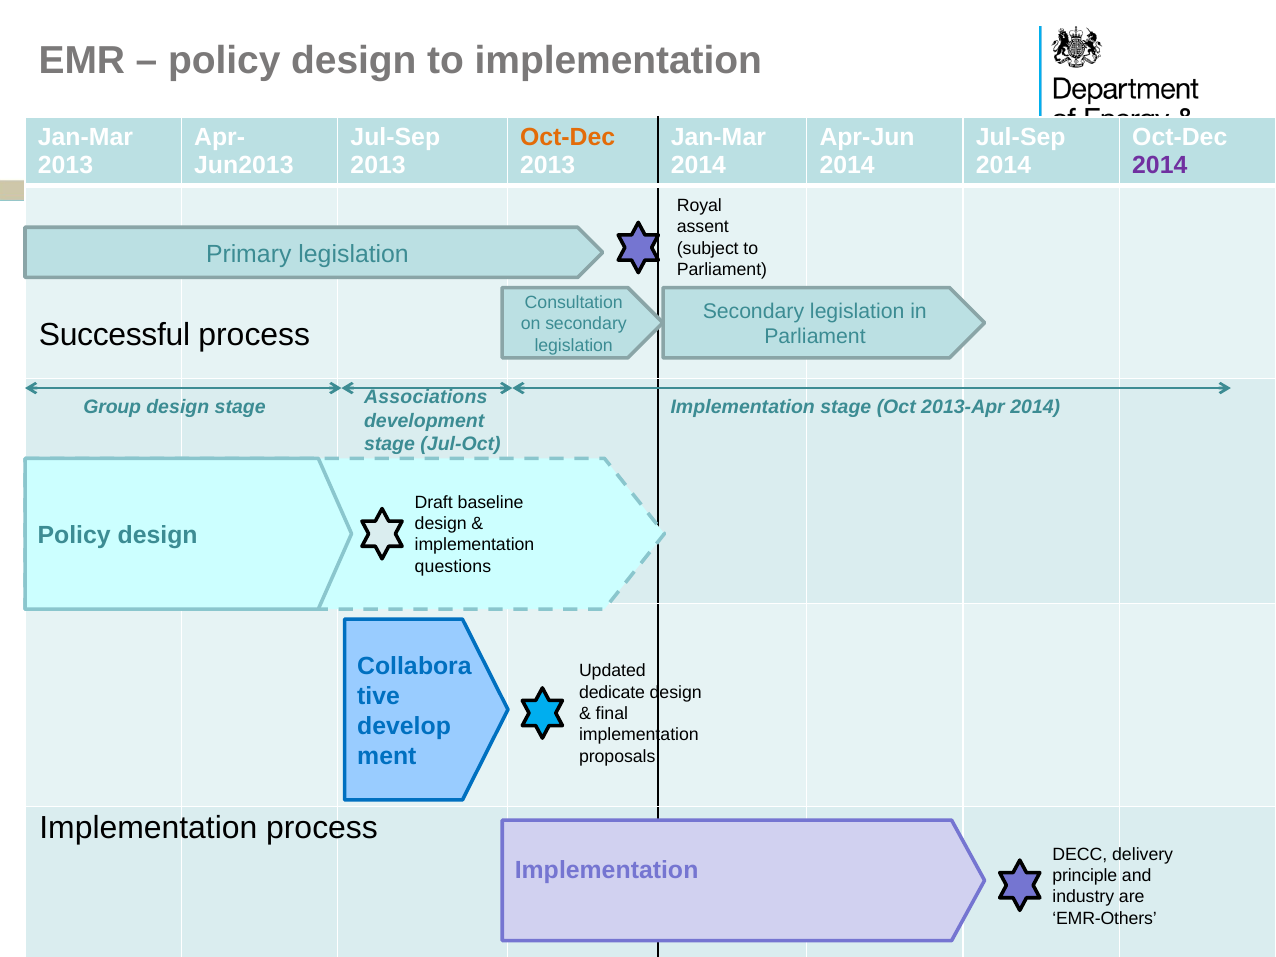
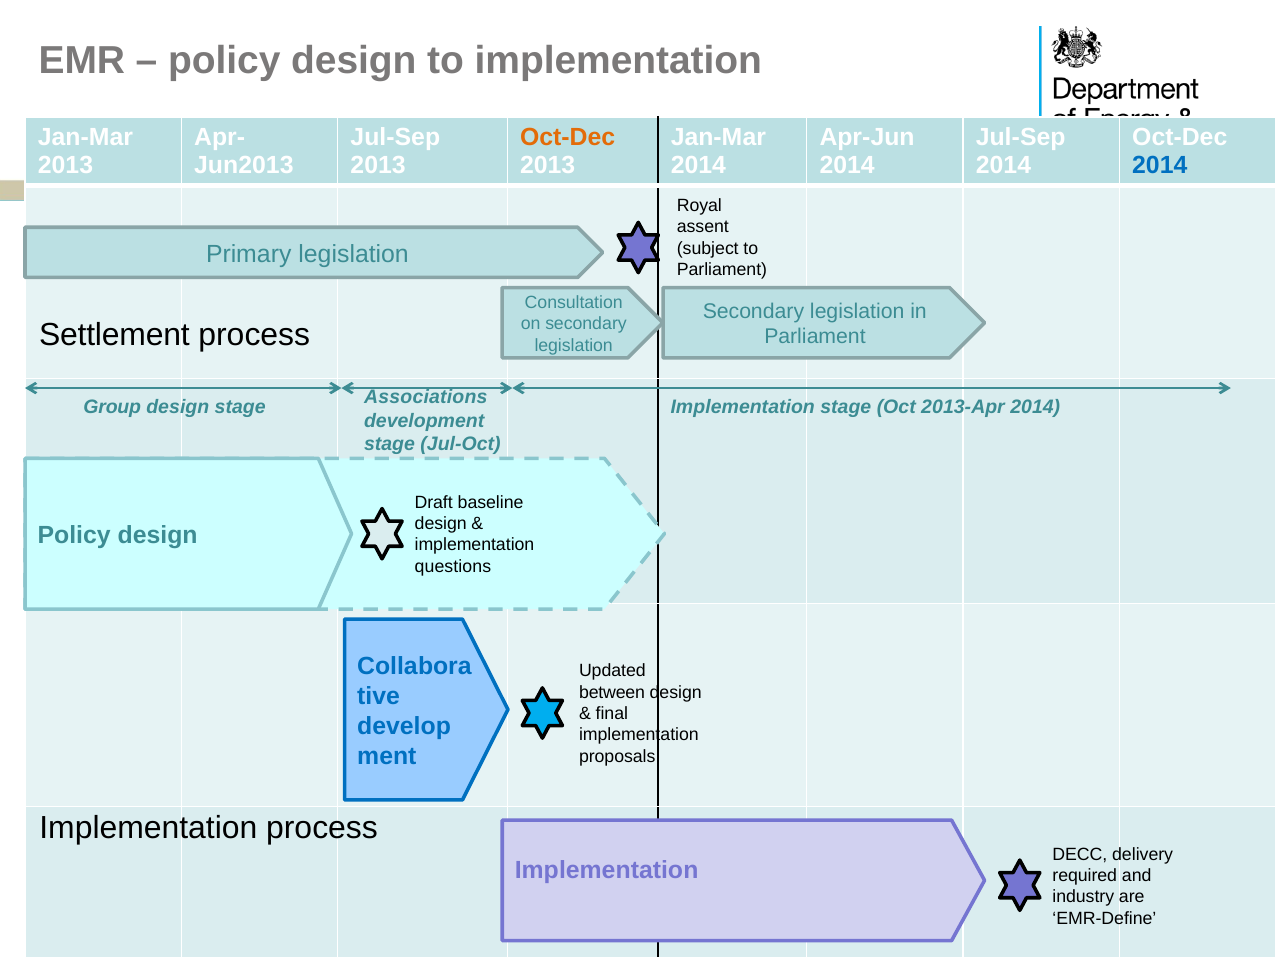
2014 colour: purple -> blue (1160, 165)
Successful: Successful -> Settlement (114, 335)
dedicate: dedicate -> between (612, 692)
principle: principle -> required (1085, 876)
EMR-Others: EMR-Others -> EMR-Define (1104, 918)
